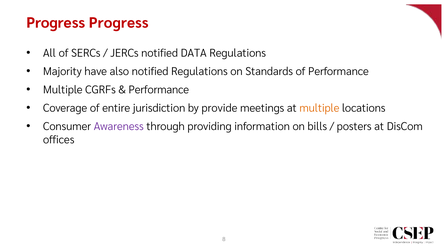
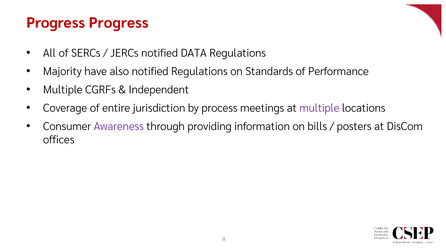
Performance: Performance -> Independent (159, 90)
provide: provide -> process (220, 108)
multiple colour: orange -> purple (319, 108)
